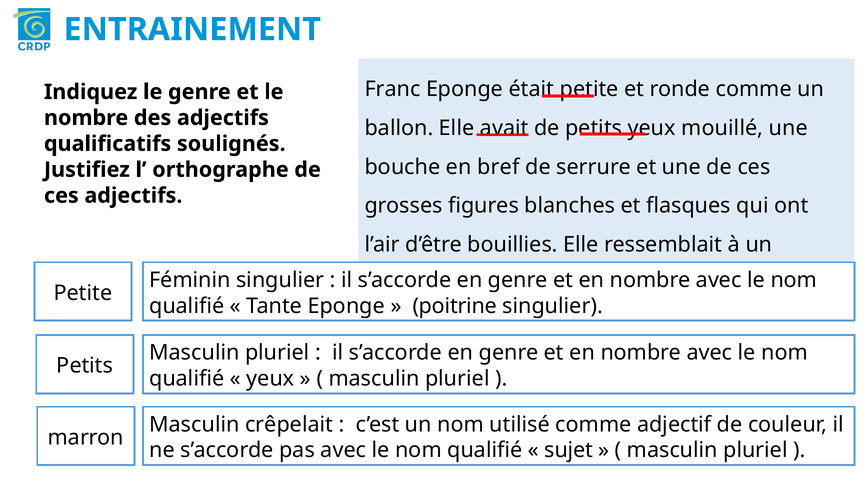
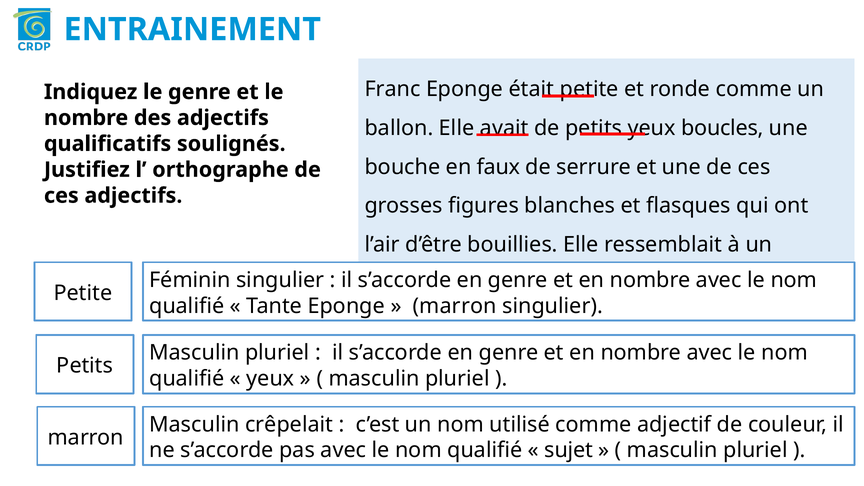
mouillé: mouillé -> boucles (722, 128)
bref: bref -> faux (498, 167)
poitrine: poitrine -> marron (455, 306)
